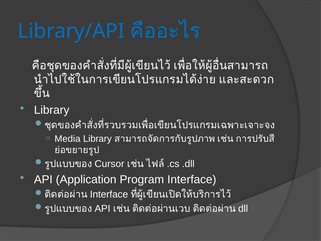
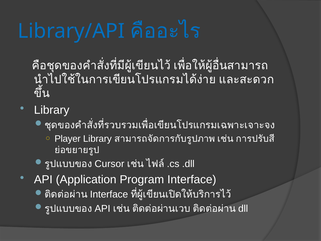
Media: Media -> Player (68, 139)
